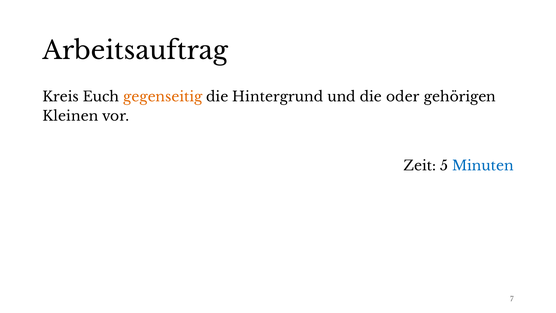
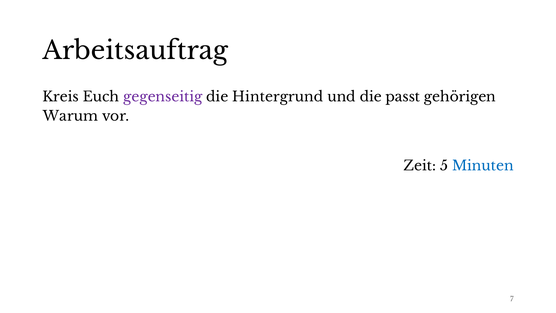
gegenseitig colour: orange -> purple (163, 97)
oder: oder -> passt (403, 97)
Kleinen: Kleinen -> Warum (70, 116)
